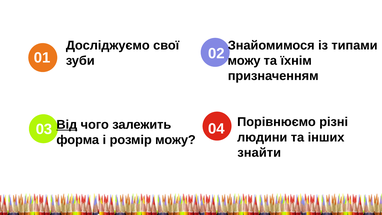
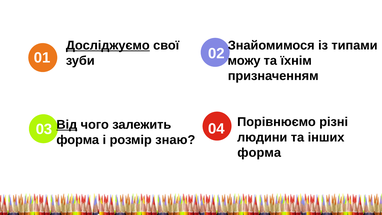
Досліджуємо underline: none -> present (108, 45)
розмір можу: можу -> знаю (175, 140)
знайти: знайти -> форма (259, 153)
